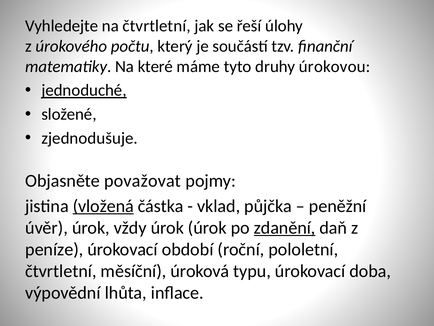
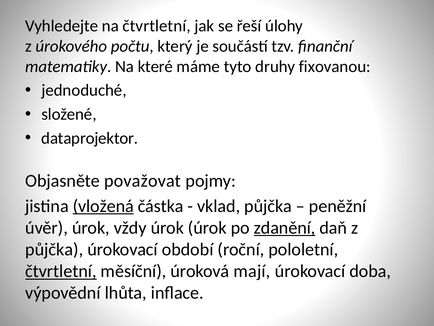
úrokovou: úrokovou -> fixovanou (335, 66)
jednoduché underline: present -> none (84, 90)
zjednodušuje: zjednodušuje -> dataprojektor (90, 138)
peníze: peníze -> půjčka (54, 249)
čtvrtletní underline: none -> present (61, 271)
typu: typu -> mají (252, 271)
